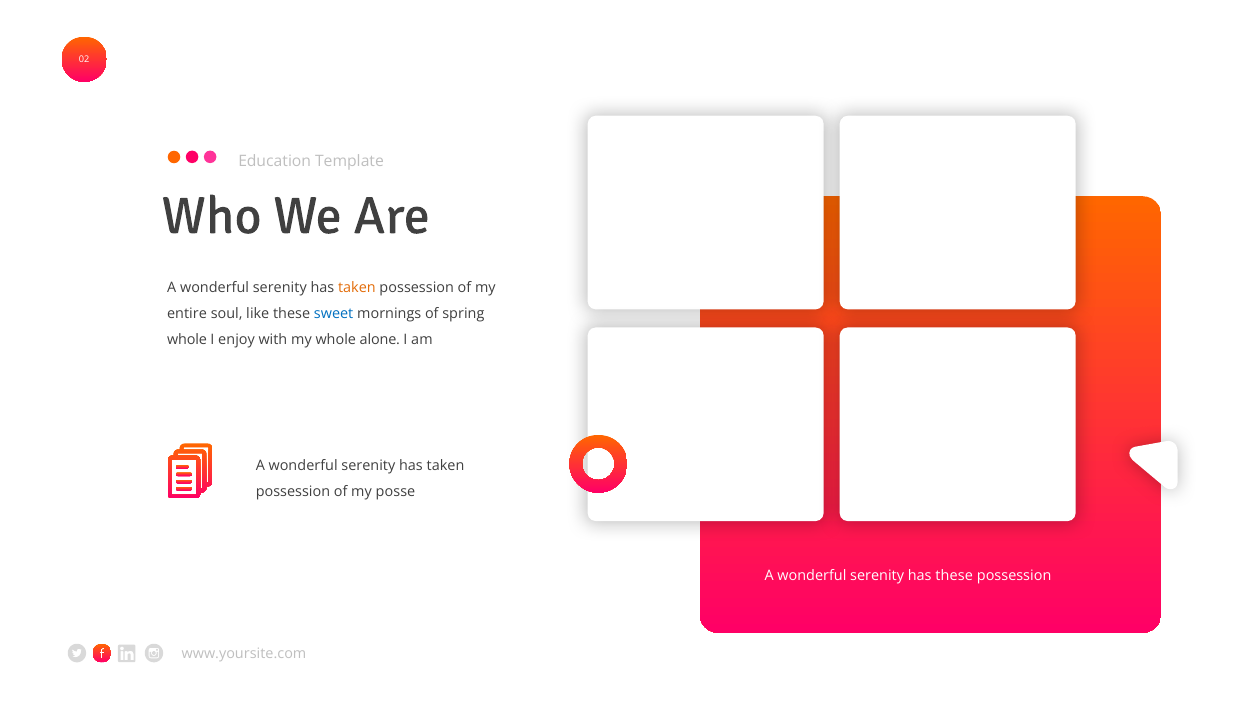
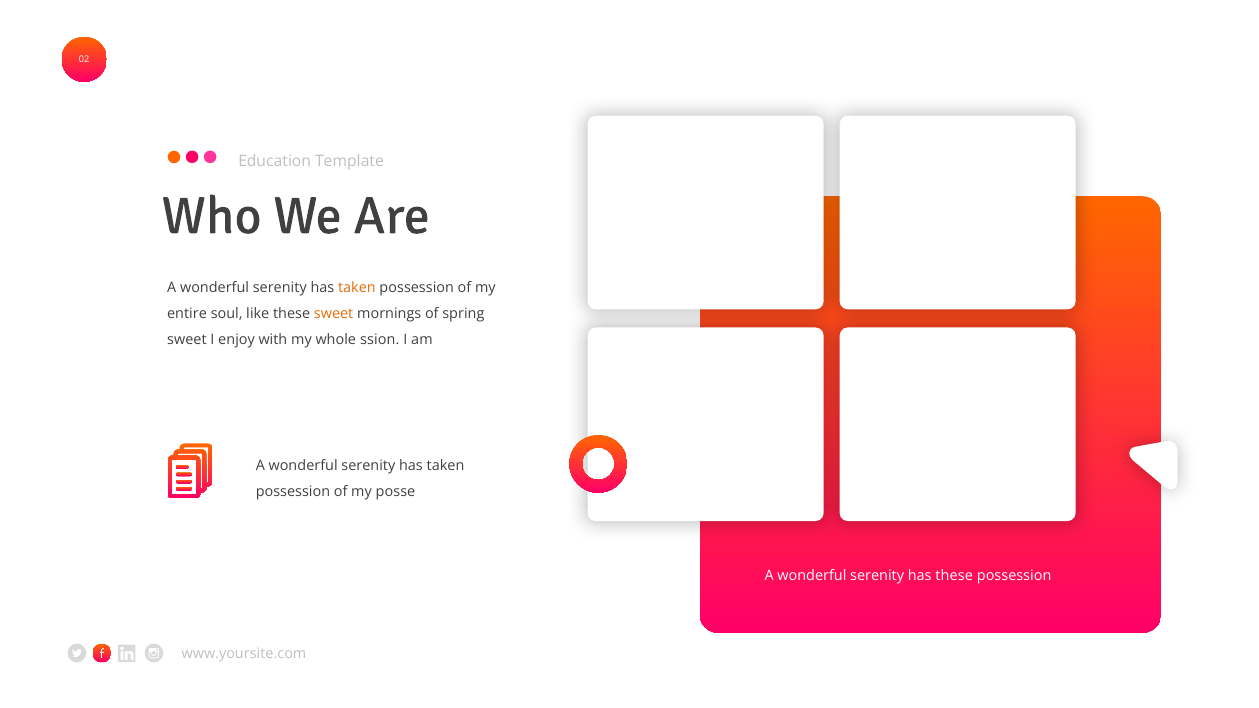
sweet colour: blue -> orange (334, 314)
whole: whole -> sweet (187, 340)
alone: alone -> ssion (380, 340)
